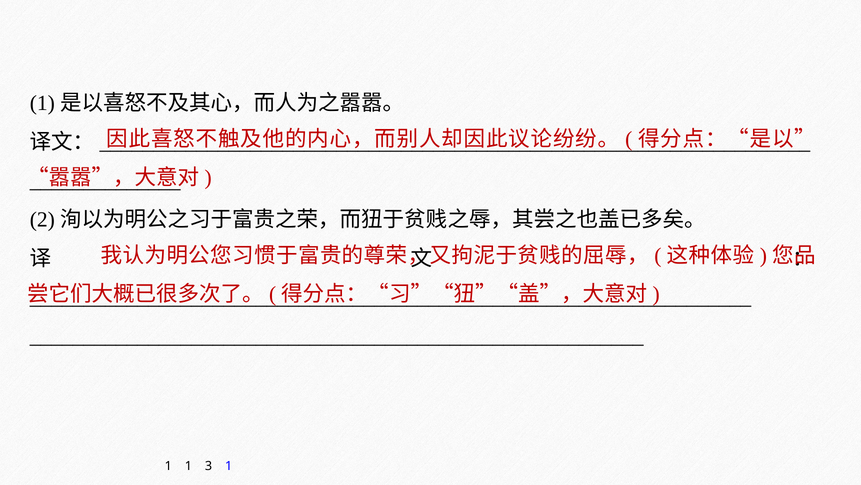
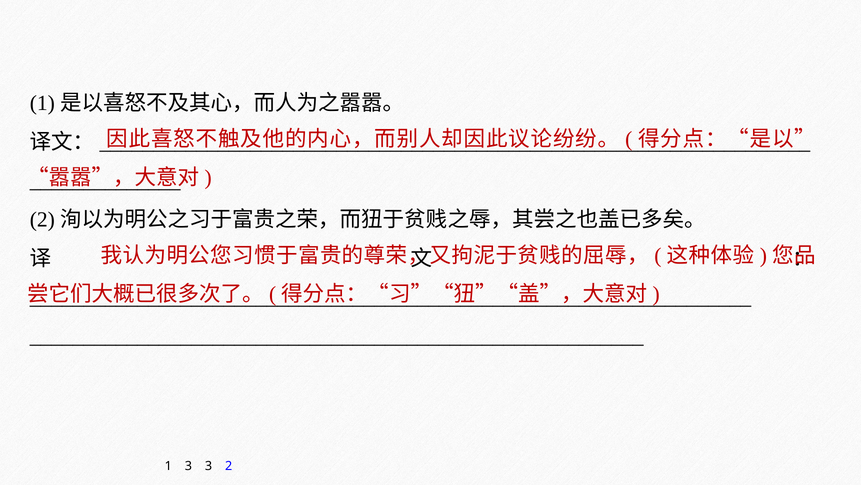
1 1: 1 -> 3 (188, 466)
3 1: 1 -> 2 (229, 466)
